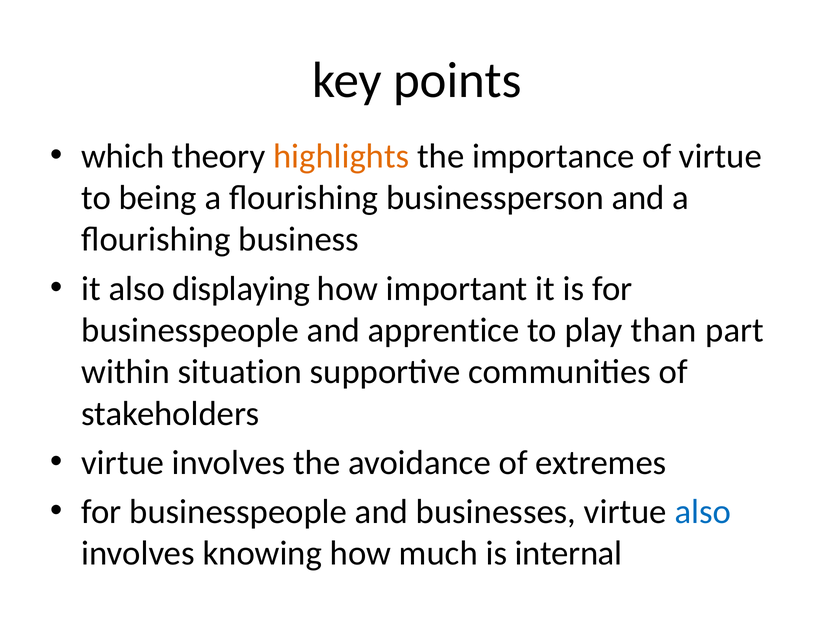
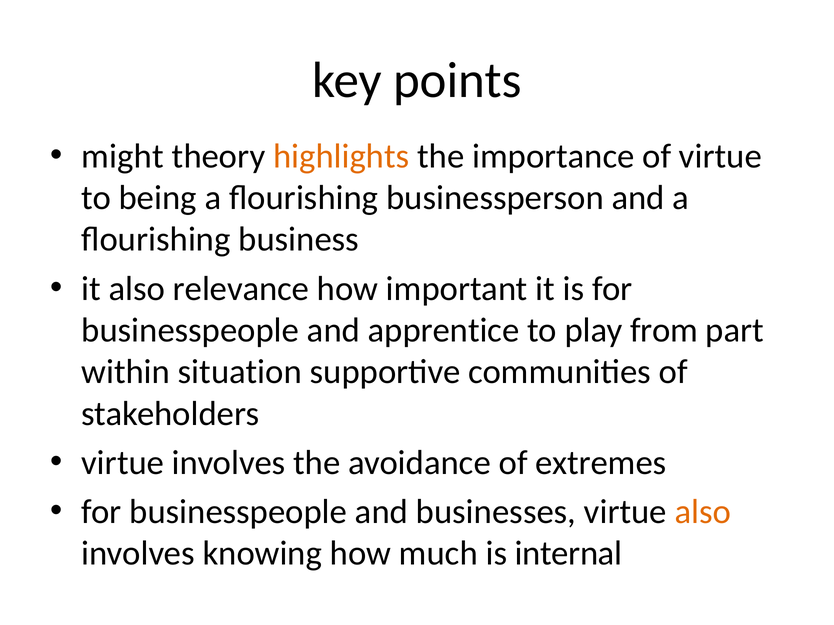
which: which -> might (123, 156)
displaying: displaying -> relevance (241, 289)
than: than -> from (664, 331)
also colour: blue -> orange (703, 512)
